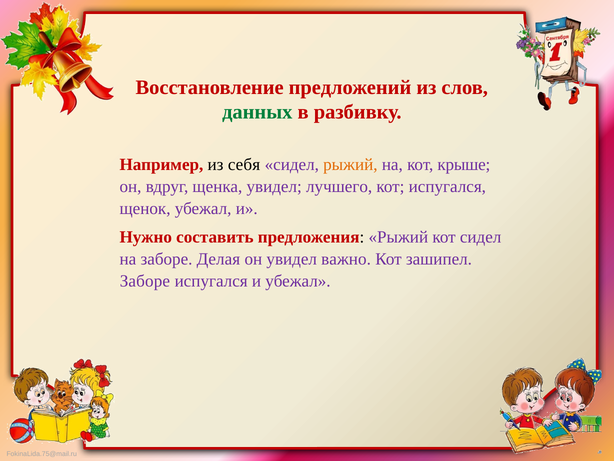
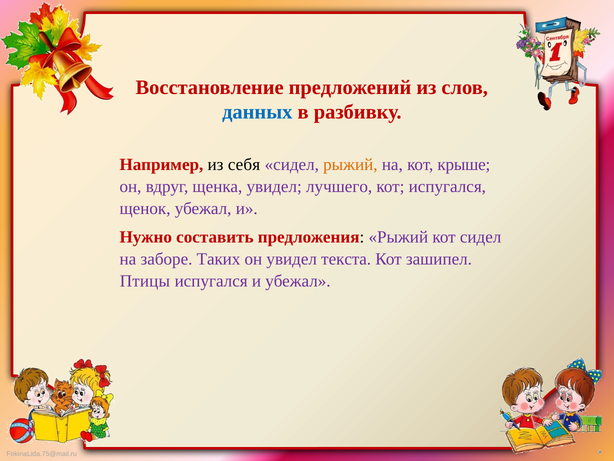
данных colour: green -> blue (257, 112)
Делая: Делая -> Таких (218, 259)
важно: важно -> текста (346, 259)
Заборе: Заборе -> Птицы (145, 281)
